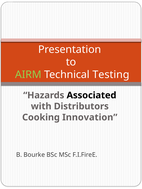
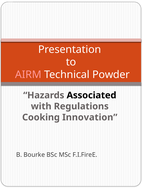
AIRM colour: light green -> pink (28, 75)
Testing: Testing -> Powder (111, 75)
Distributors: Distributors -> Regulations (81, 106)
